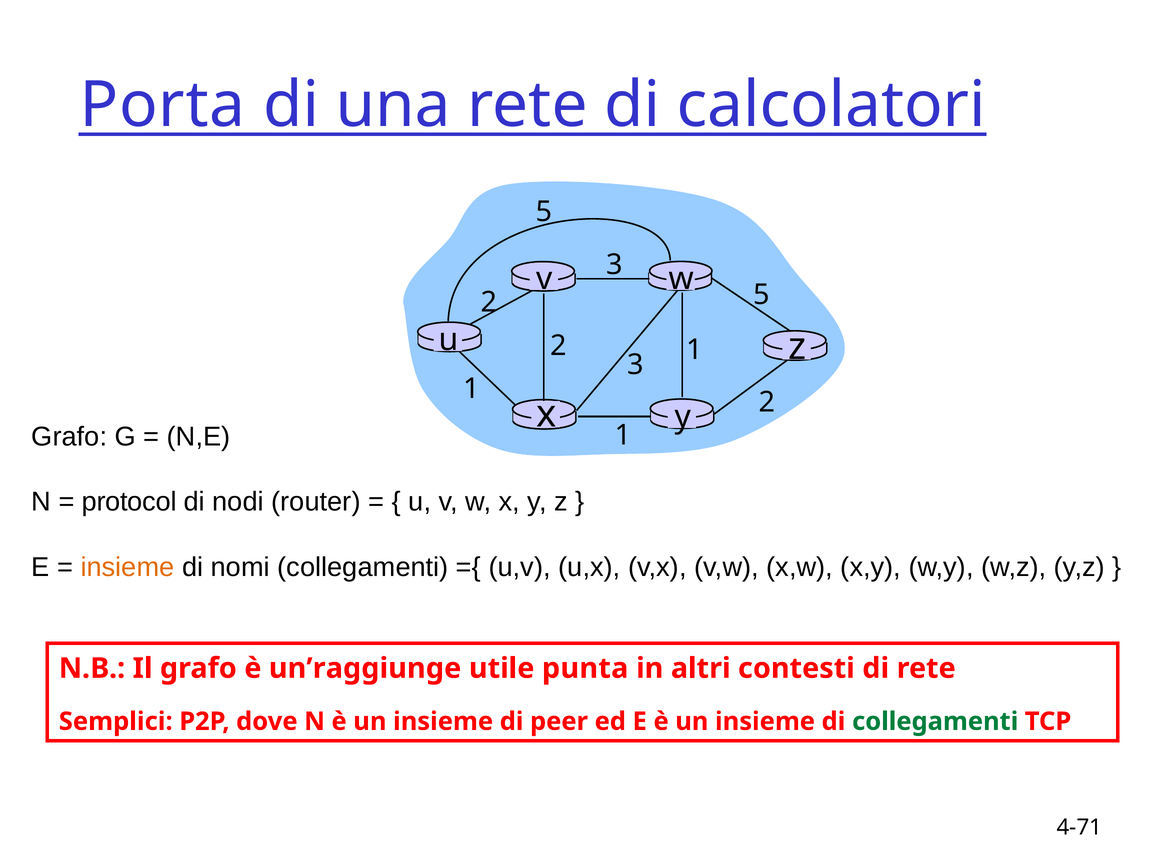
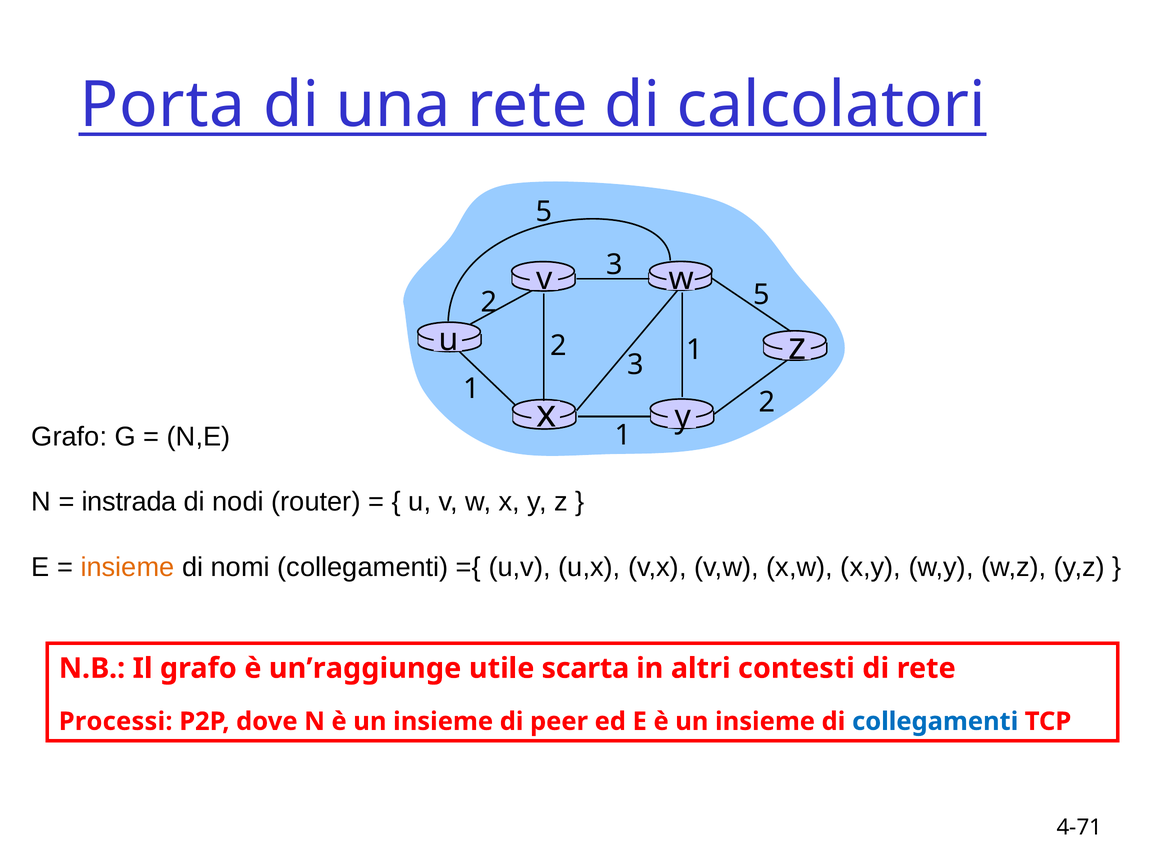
protocol: protocol -> instrada (129, 502)
punta: punta -> scarta (585, 668)
Semplici: Semplici -> Processi (116, 721)
collegamenti colour: green -> blue (935, 721)
